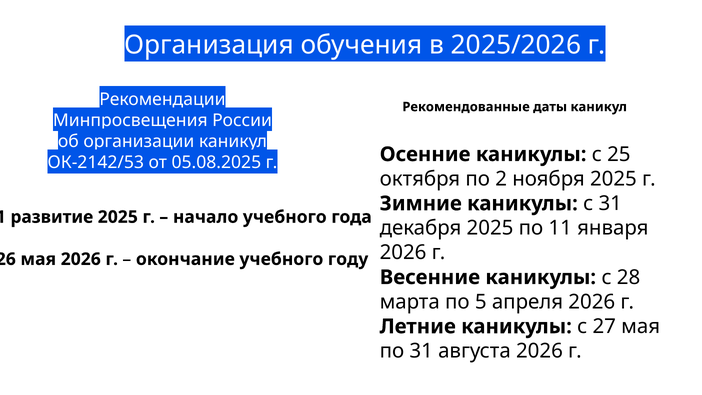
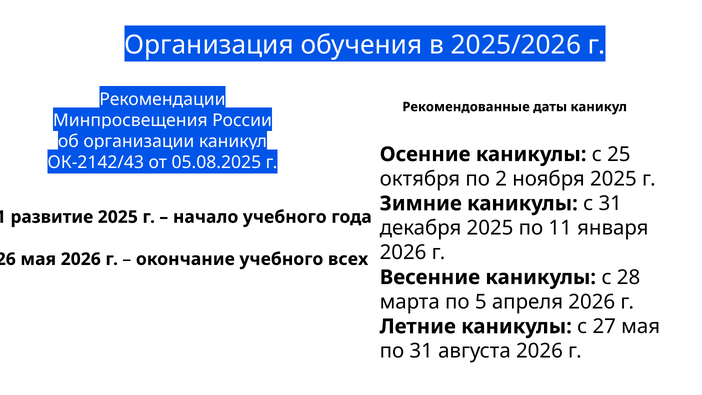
ОК-2142/53: ОК-2142/53 -> ОК-2142/43 (96, 162)
году: году -> всех (348, 259)
